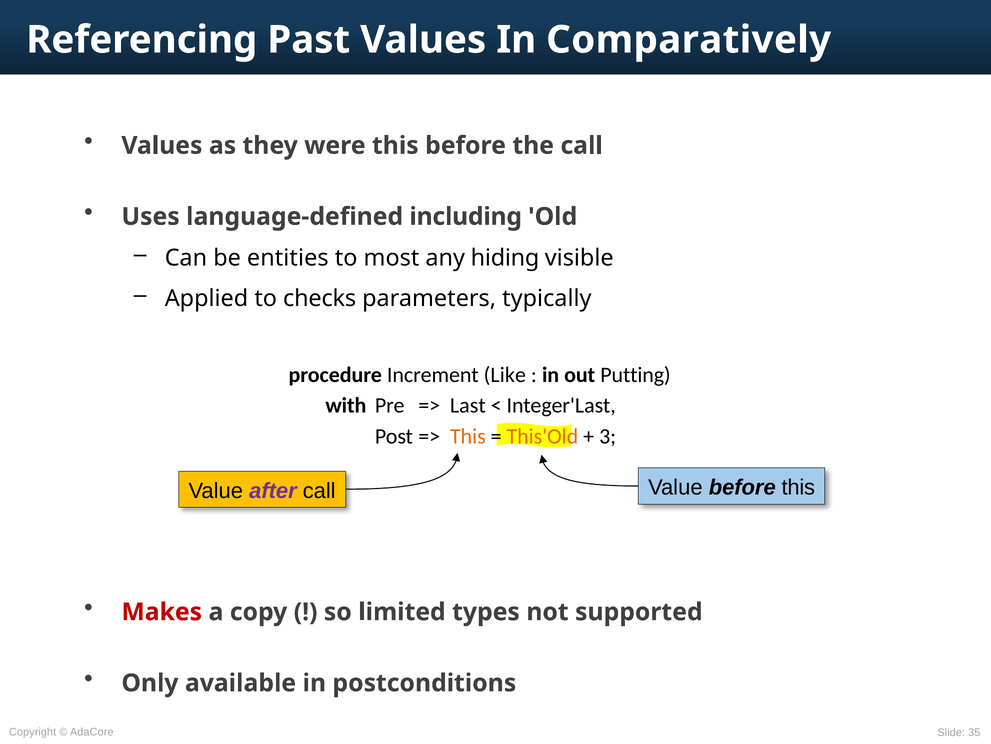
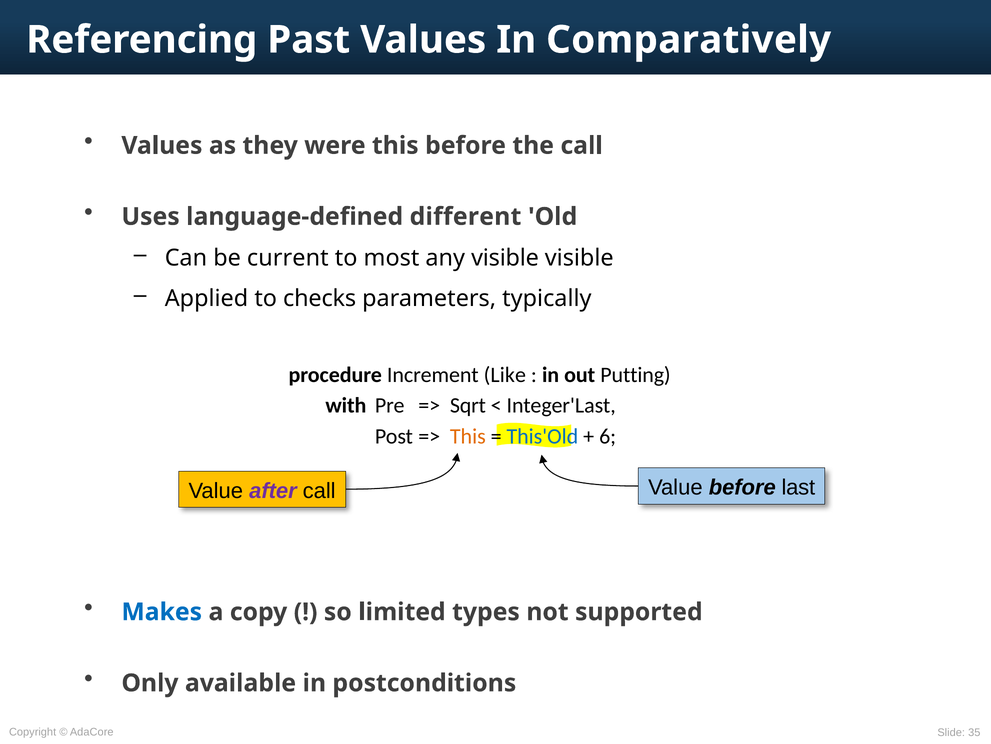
including: including -> different (465, 216)
entities: entities -> current (288, 258)
any hiding: hiding -> visible (505, 258)
Last: Last -> Sqrt (468, 405)
This'Old colour: orange -> blue (542, 436)
3: 3 -> 6 (608, 436)
before this: this -> last (798, 487)
Makes colour: red -> blue (162, 611)
